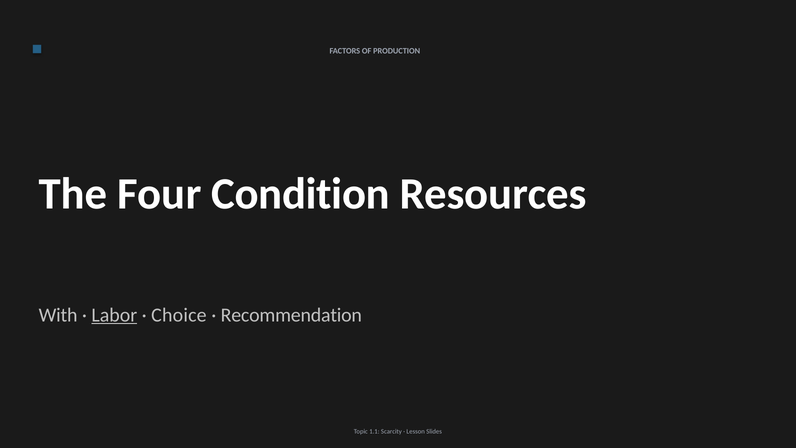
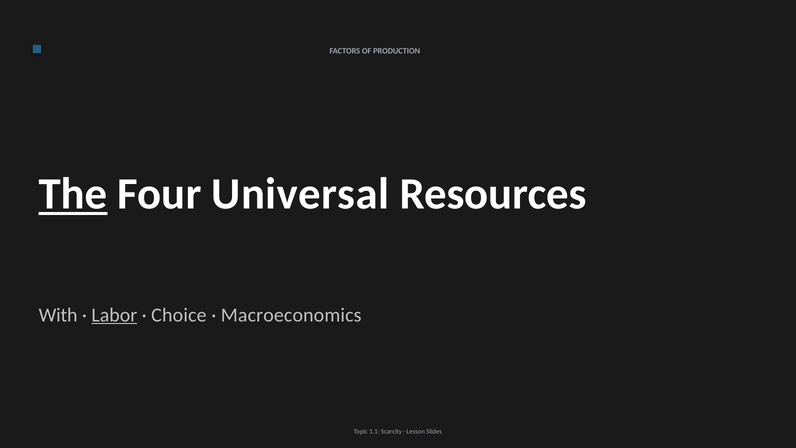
The underline: none -> present (73, 194)
Condition: Condition -> Universal (300, 194)
Recommendation: Recommendation -> Macroeconomics (291, 315)
